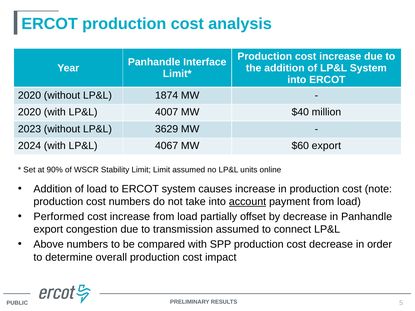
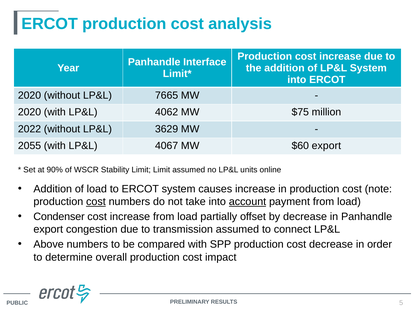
1874: 1874 -> 7665 (167, 95)
4007: 4007 -> 4062 (167, 112)
$40: $40 -> $75 (300, 112)
2023: 2023 -> 2022 (30, 129)
2024: 2024 -> 2055 (30, 146)
cost underline: none -> present (96, 202)
Performed: Performed -> Condenser (59, 217)
